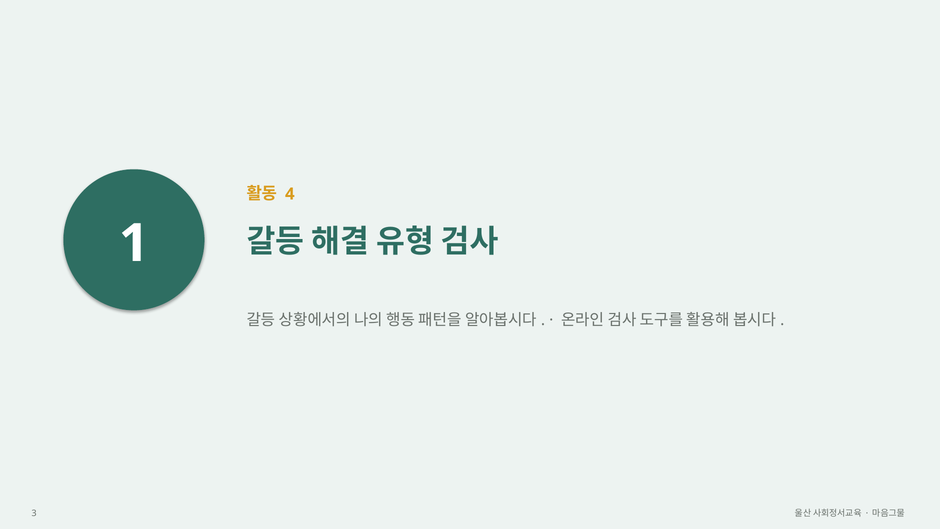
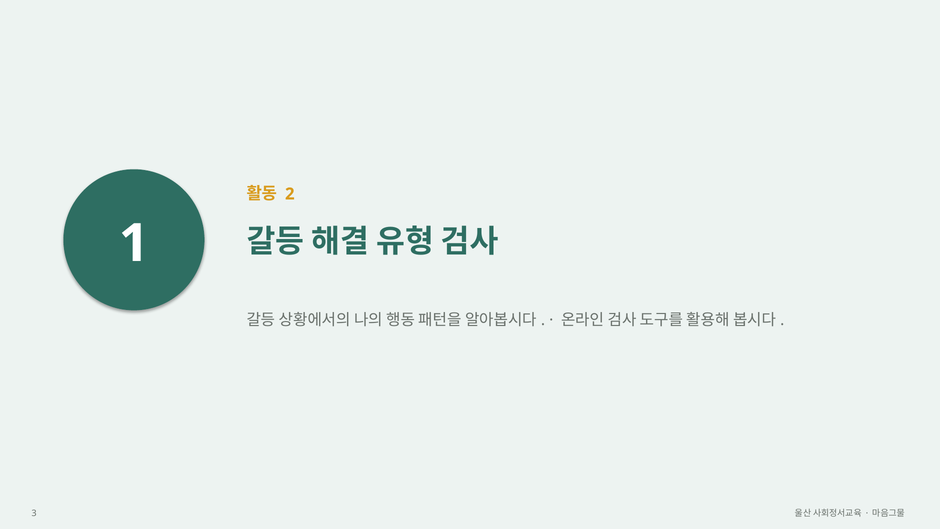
4: 4 -> 2 (290, 194)
